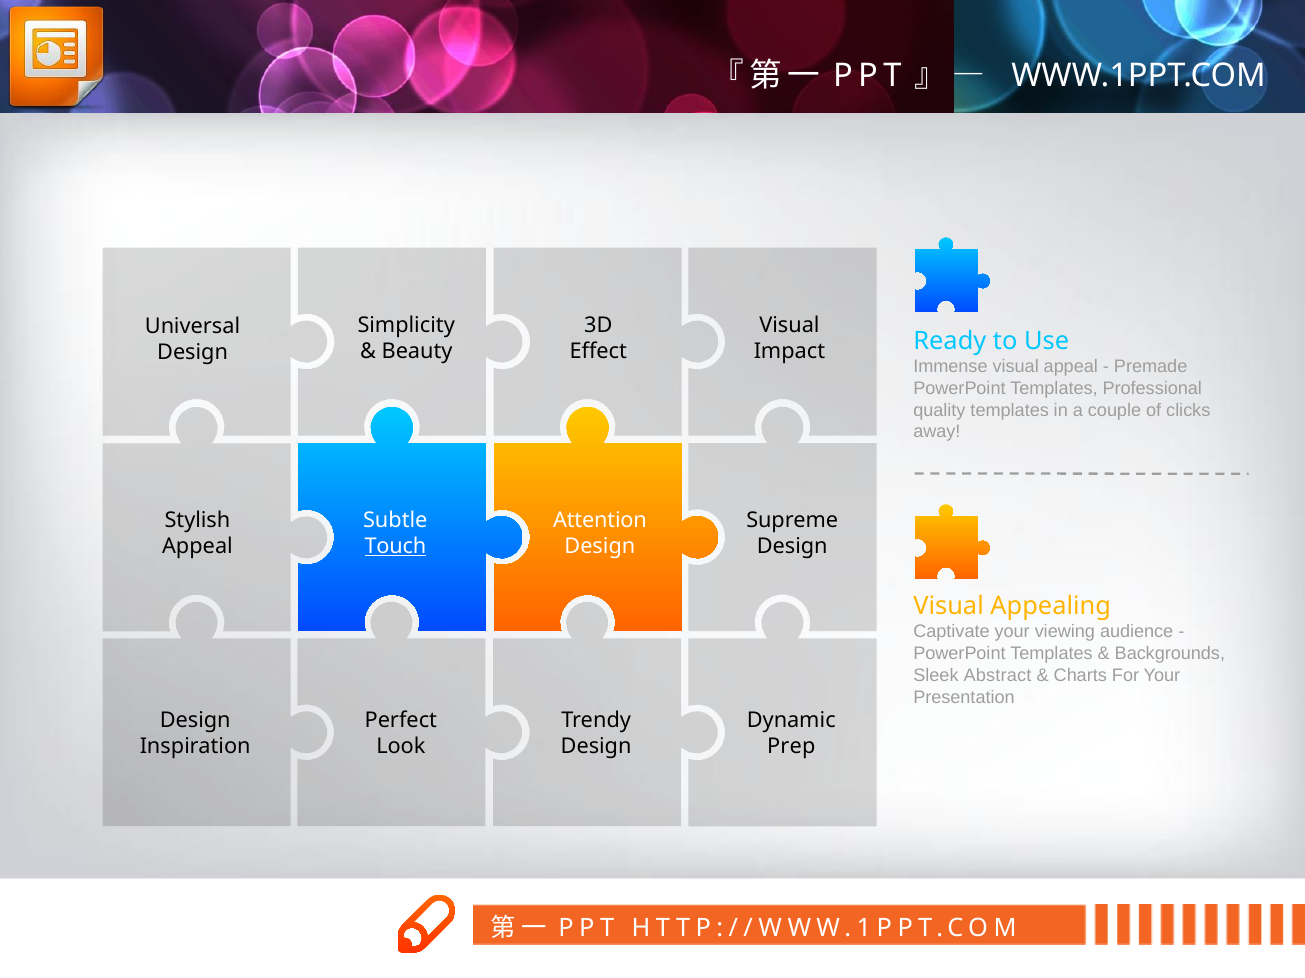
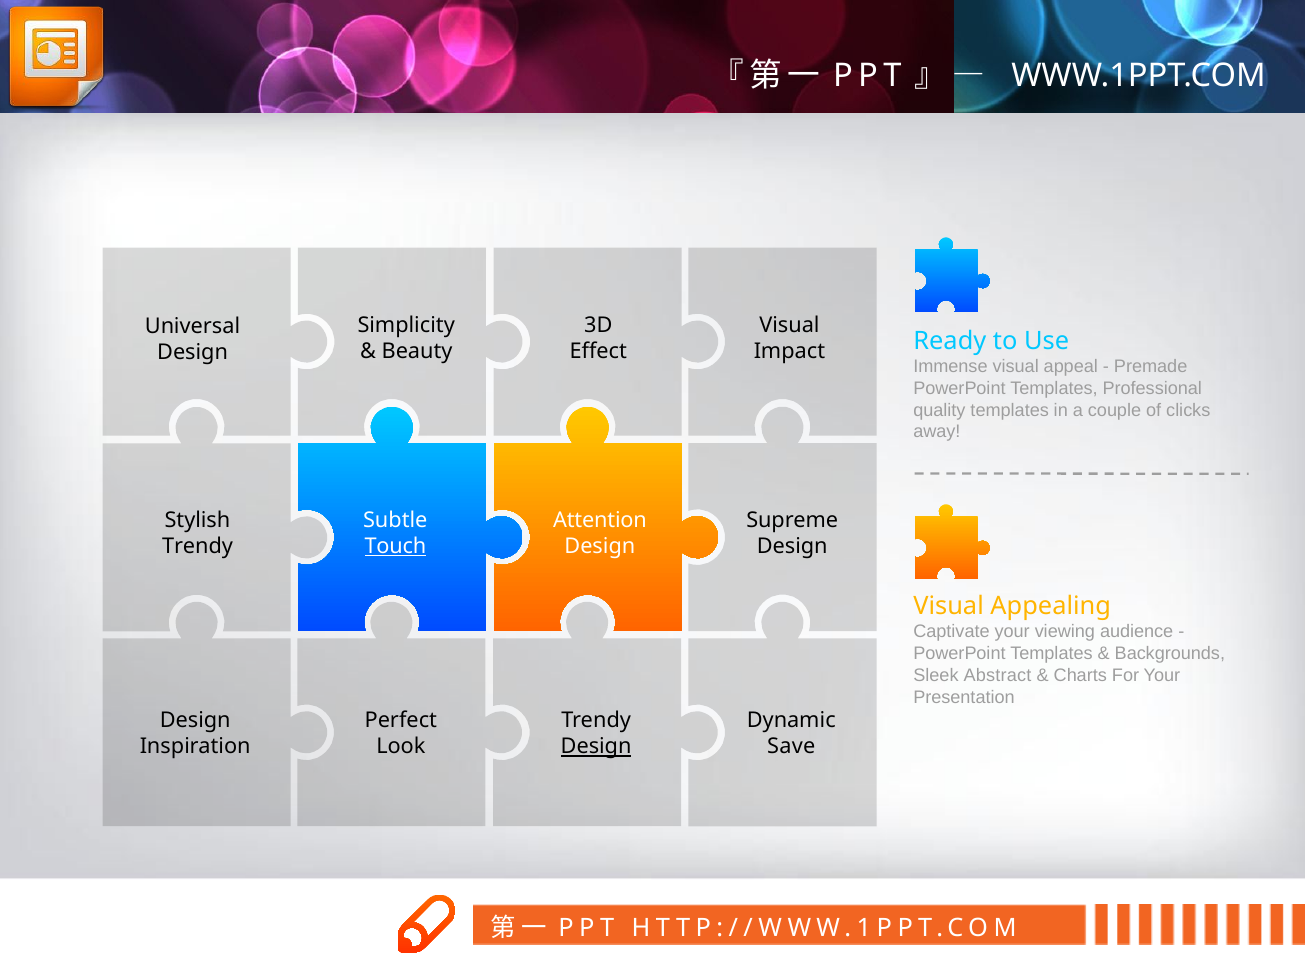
Appeal: Appeal -> Trendy (197, 547)
Design underline: none -> present (596, 747)
Prep: Prep -> Save (791, 747)
